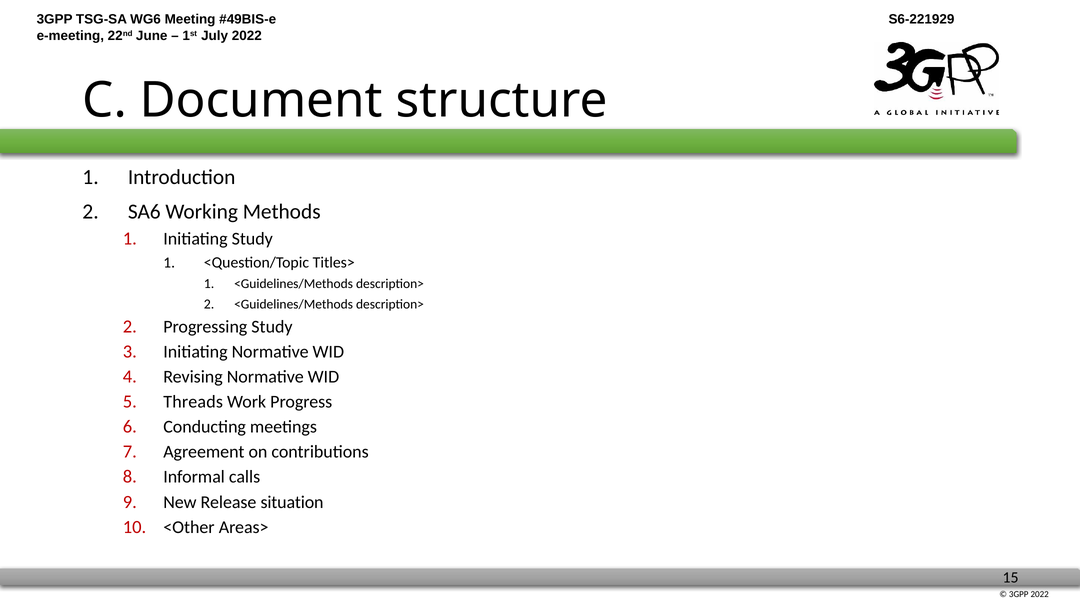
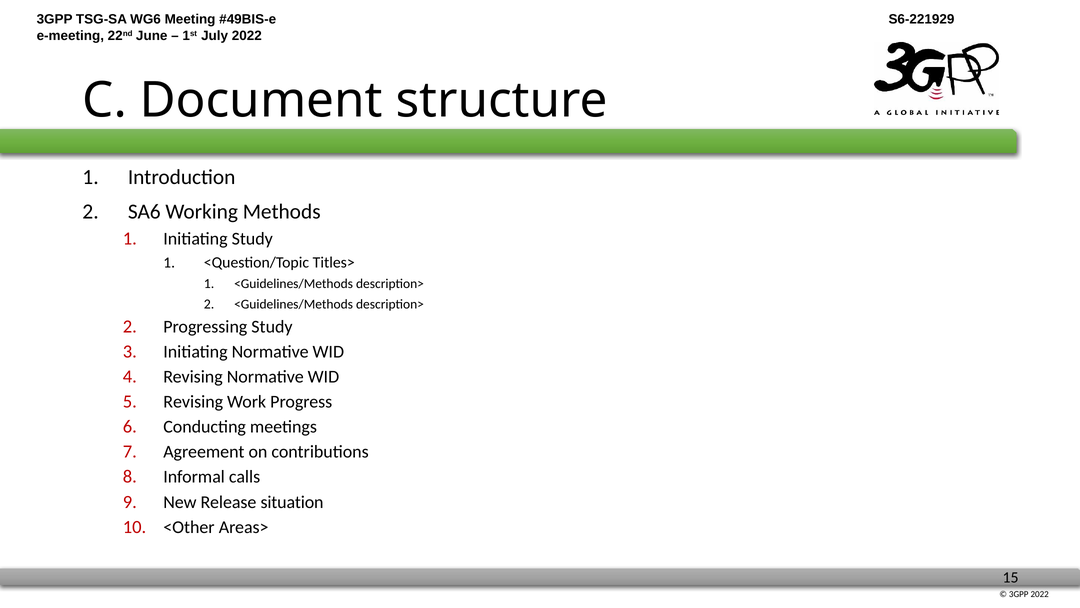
Threads: Threads -> Revising (193, 402)
